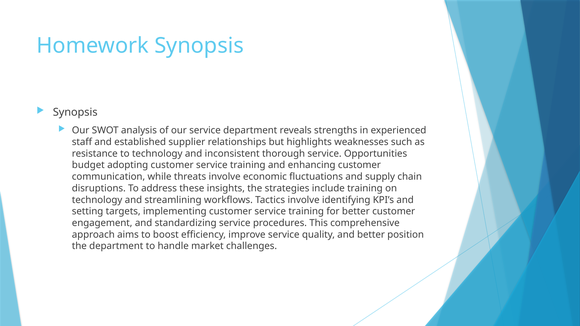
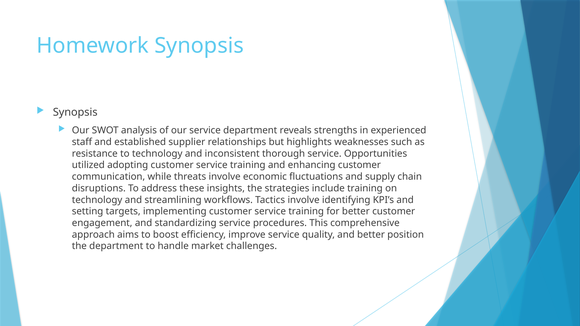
budget: budget -> utilized (88, 165)
